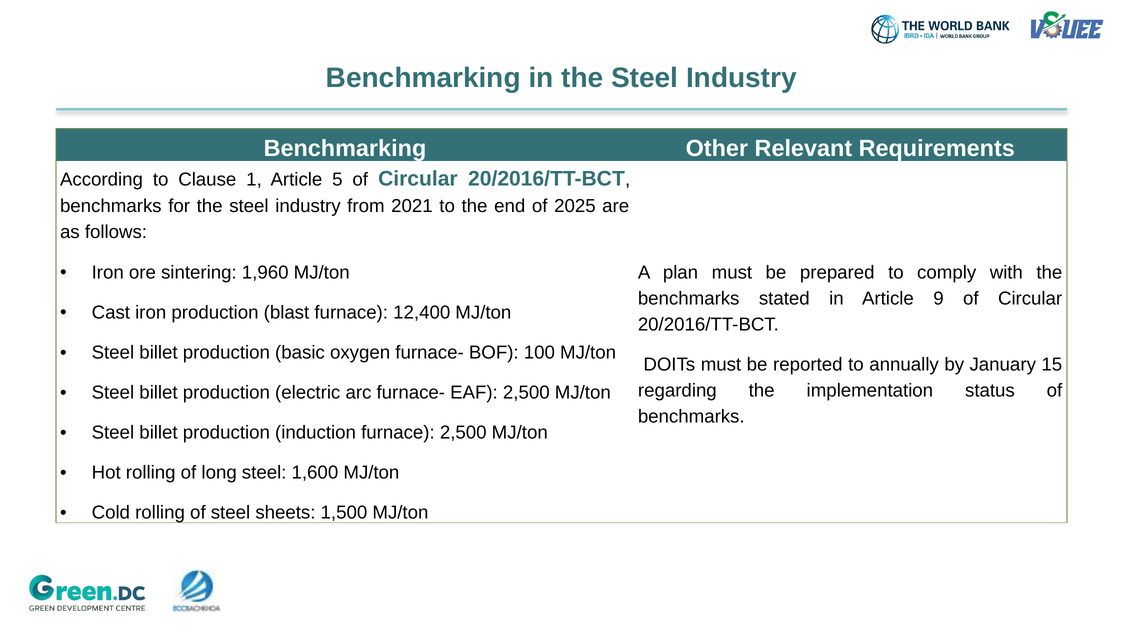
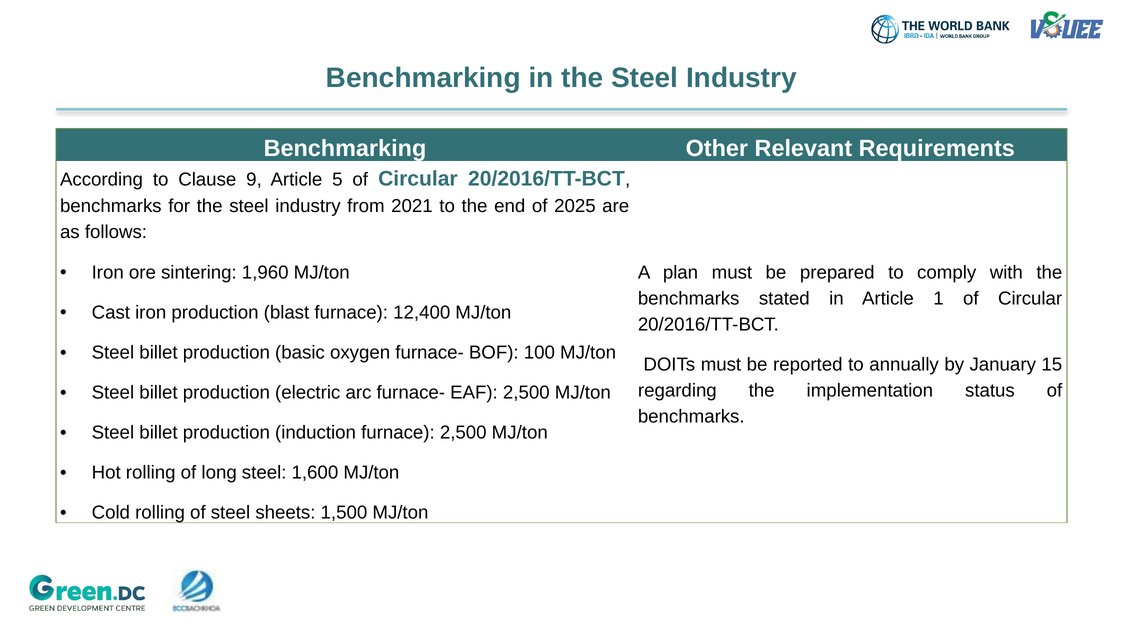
1: 1 -> 9 (254, 180)
9: 9 -> 1 (938, 299)
